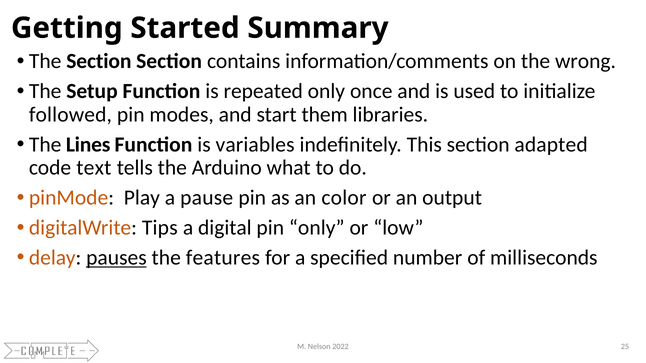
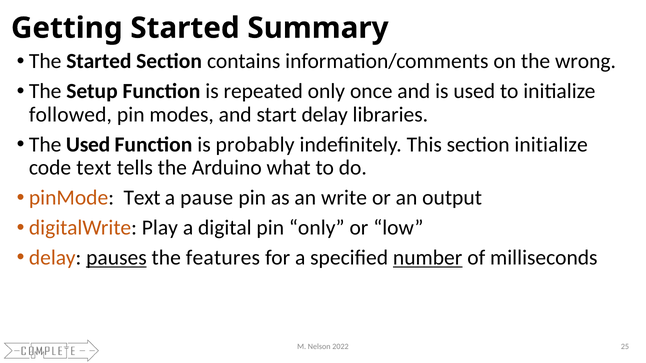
The Section: Section -> Started (99, 61)
start them: them -> delay (325, 115)
The Lines: Lines -> Used (88, 145)
variables: variables -> probably (255, 145)
section adapted: adapted -> initialize (551, 145)
pinMode Play: Play -> Text (142, 198)
color: color -> write (344, 198)
Tips: Tips -> Play (160, 228)
number underline: none -> present (428, 258)
